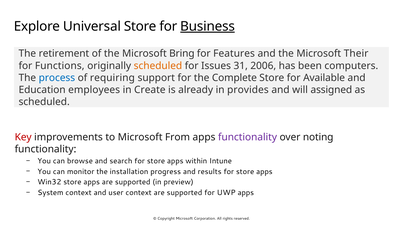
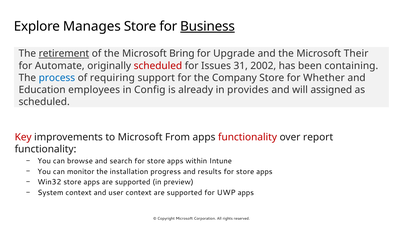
Universal: Universal -> Manages (92, 26)
retirement underline: none -> present (64, 54)
Features: Features -> Upgrade (234, 54)
Functions: Functions -> Automate (60, 66)
scheduled colour: orange -> red (158, 66)
2006: 2006 -> 2002 (263, 66)
computers: computers -> containing (351, 66)
Complete: Complete -> Company (234, 78)
Available: Available -> Whether (324, 78)
Create: Create -> Config (150, 90)
functionality colour: purple -> red (248, 137)
noting: noting -> report (318, 137)
